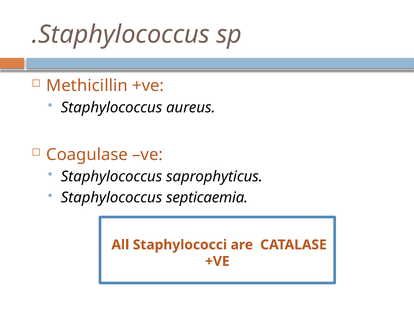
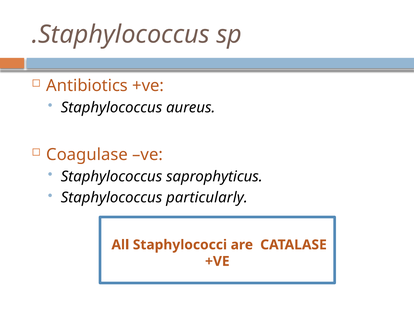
Methicillin: Methicillin -> Antibiotics (87, 86)
septicaemia: septicaemia -> particularly (207, 198)
